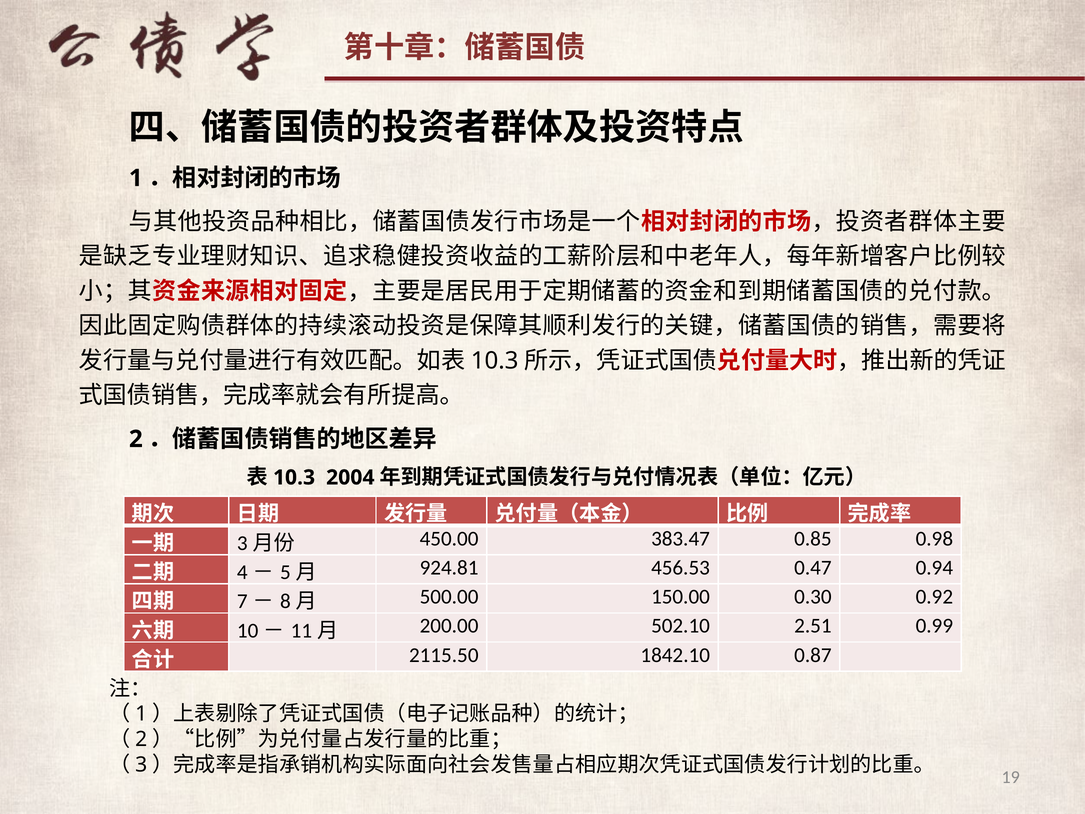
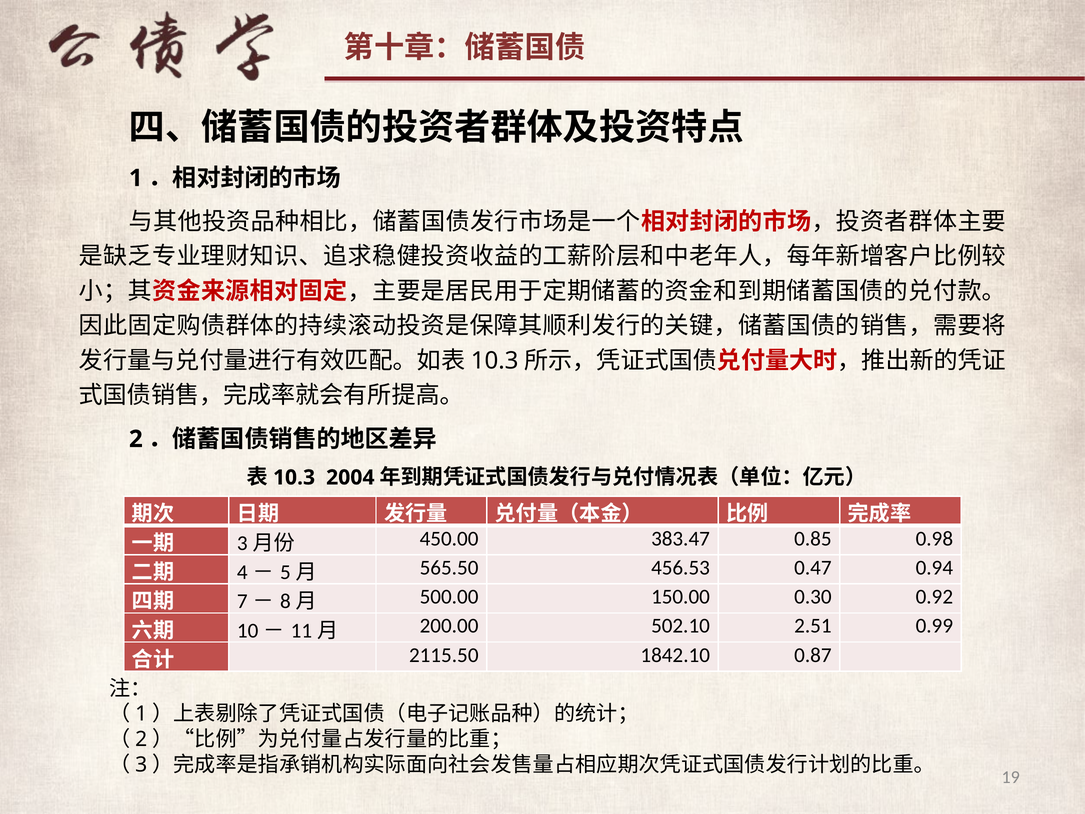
924.81: 924.81 -> 565.50 (449, 568)
